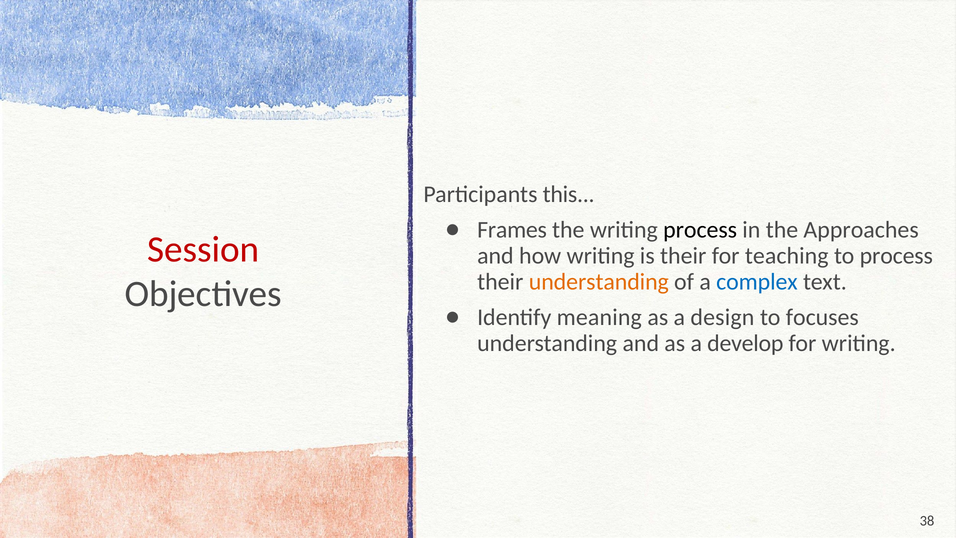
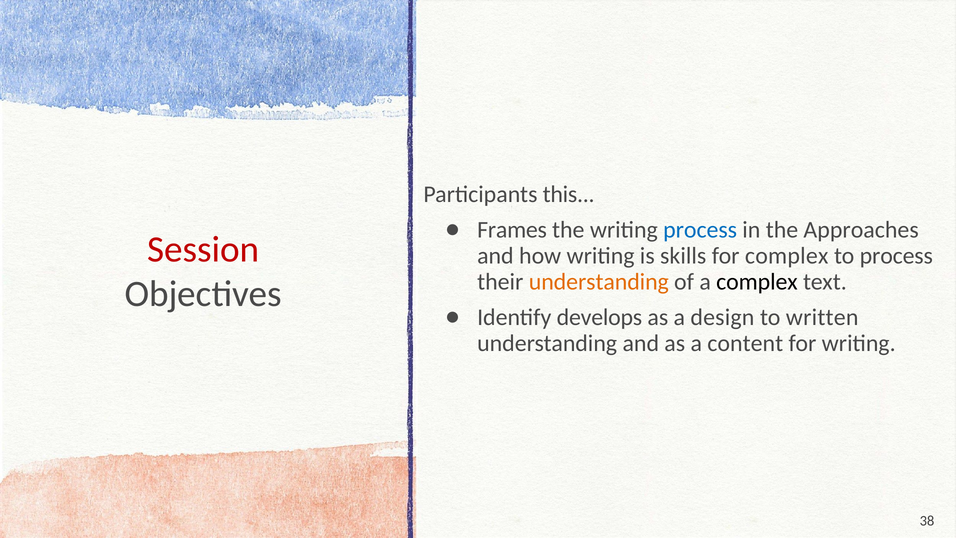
process colour: black -> blue (700, 230)
is their: their -> skills (683, 256)
for teaching: teaching -> complex (787, 256)
complex colour: blue -> black (757, 282)
meaning: meaning -> develops (599, 317)
focuses: focuses -> written (822, 317)
develop: develop -> content (745, 343)
